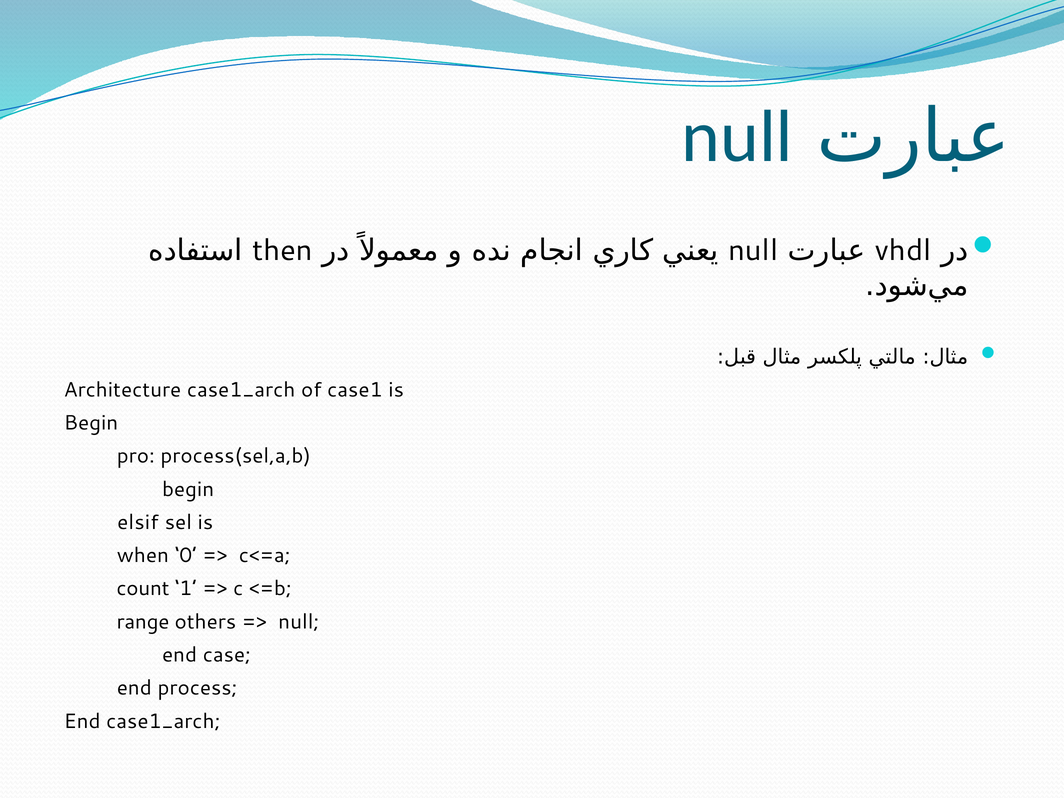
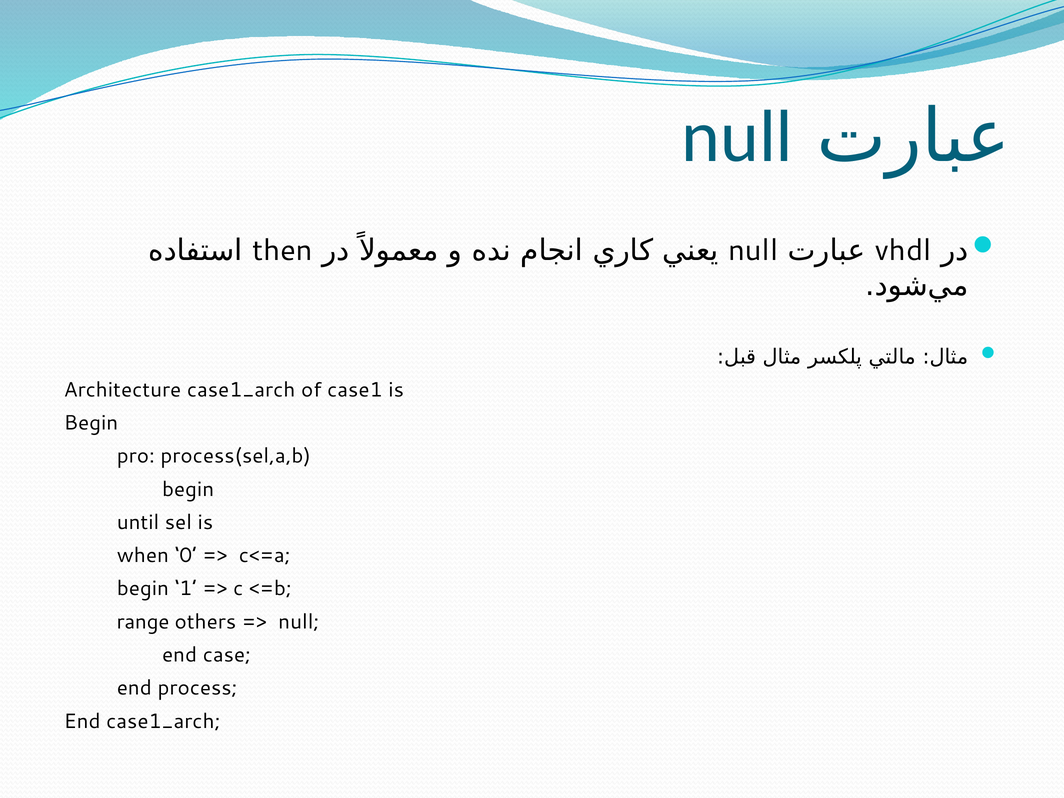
elsif: elsif -> until (138, 522)
count: count -> begin (143, 589)
